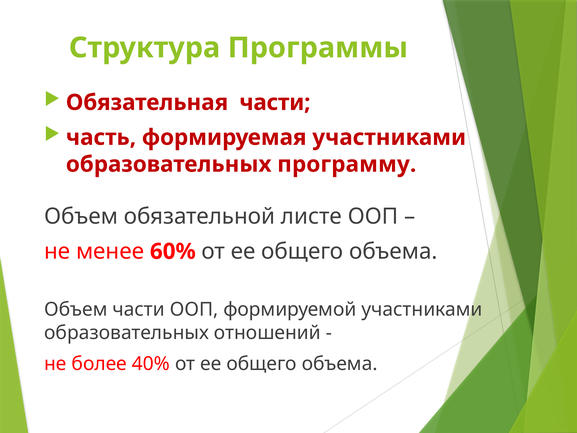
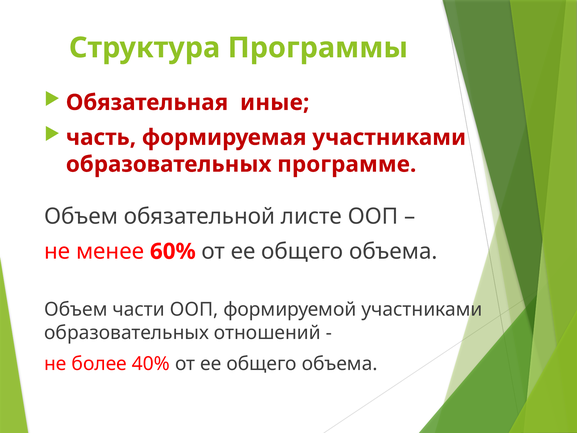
Обязательная части: части -> иные (275, 102)
программу: программу -> программе (347, 164)
